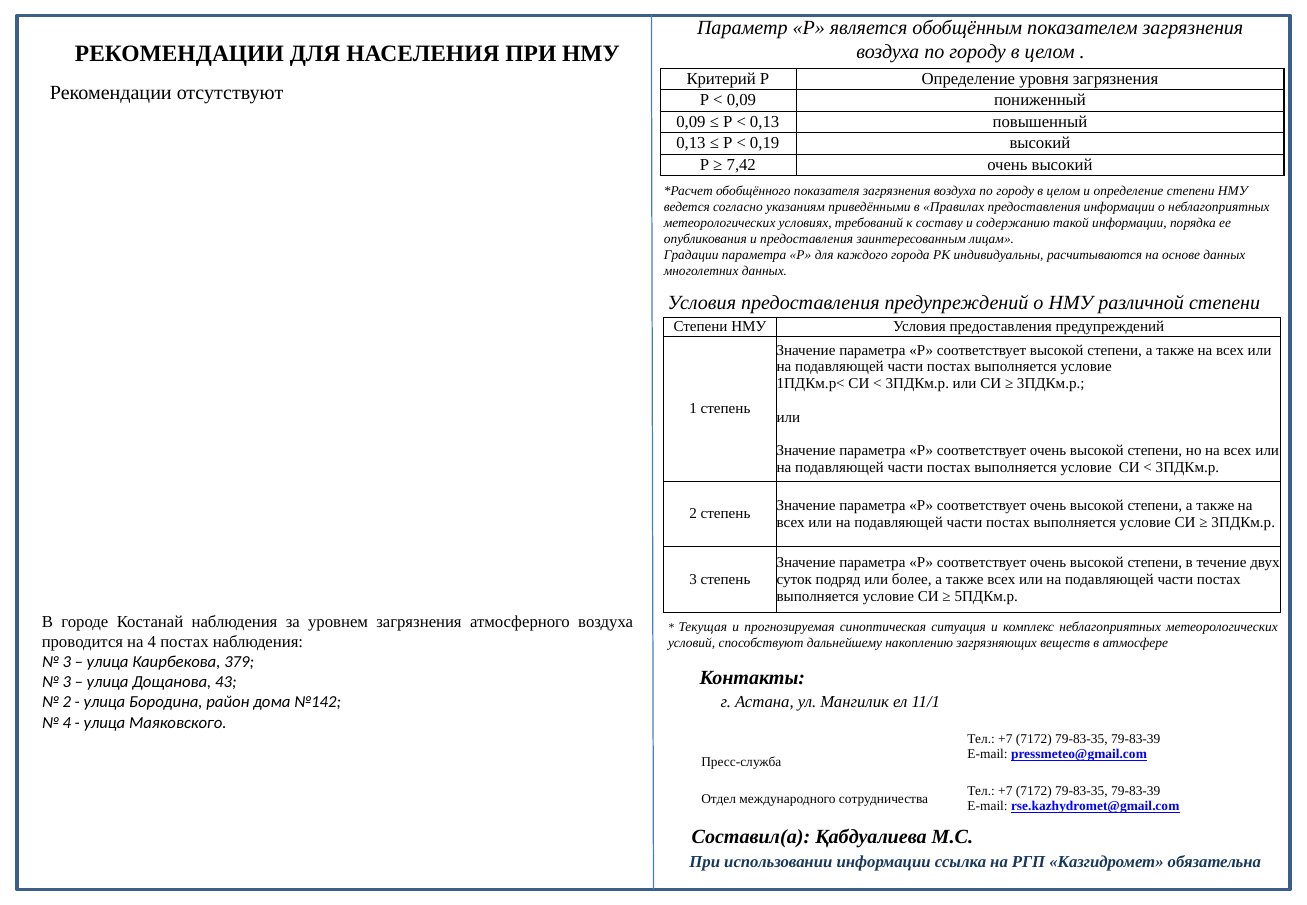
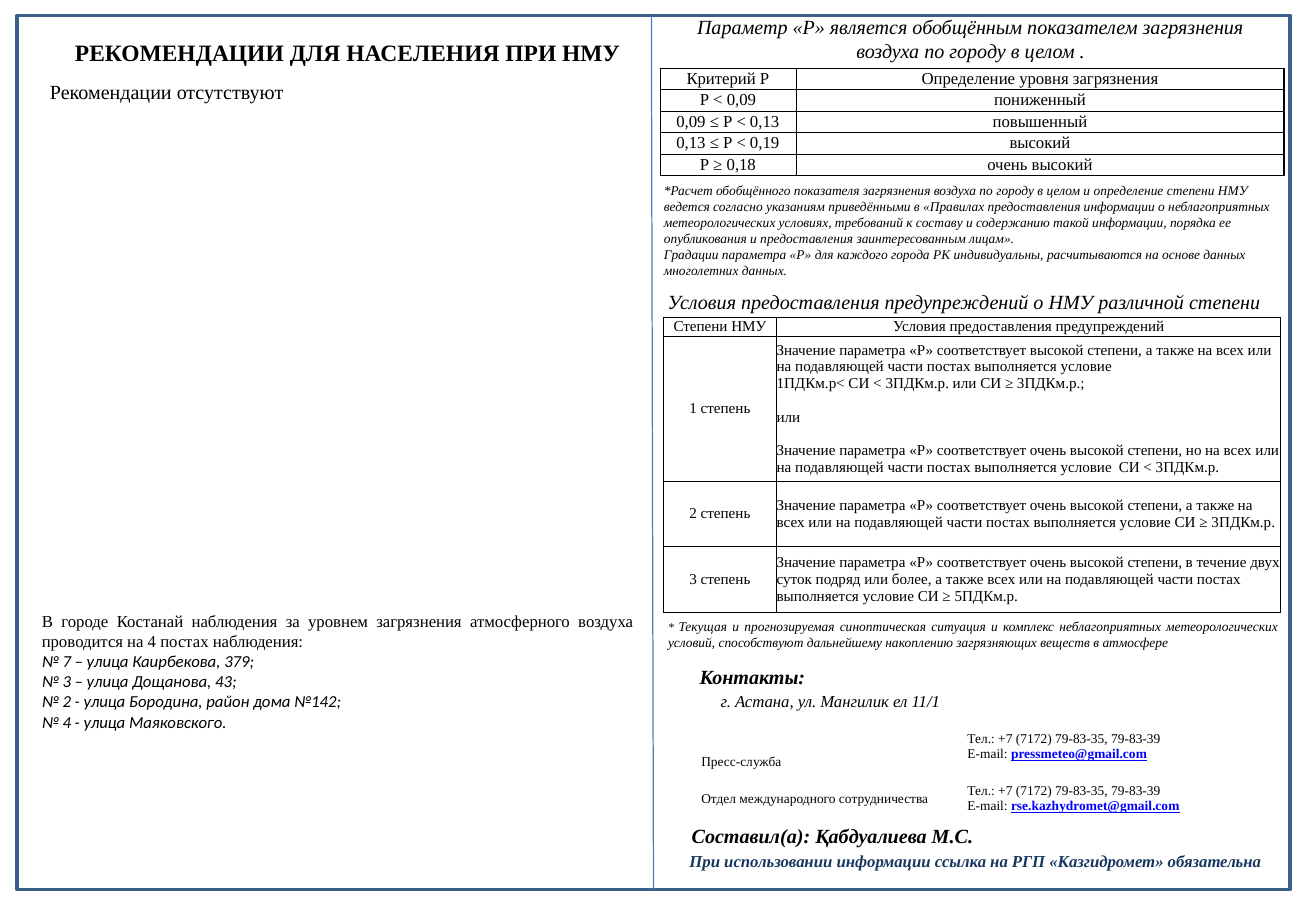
7,42: 7,42 -> 0,18 (741, 165)
3: 3 -> 7 (67, 662)
